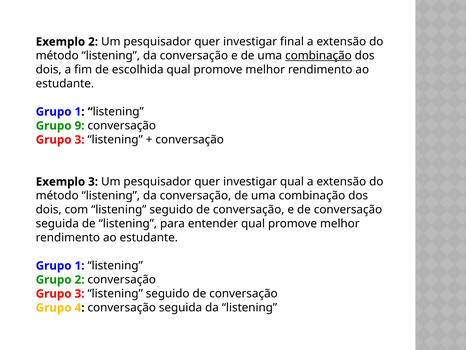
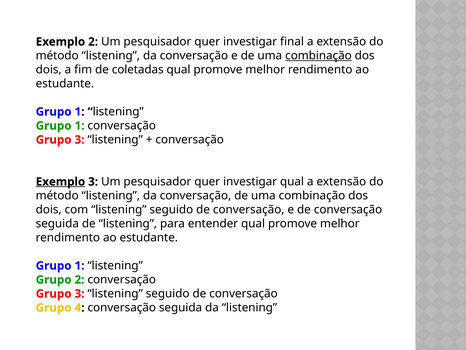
escolhida: escolhida -> coletadas (138, 70)
9: 9 -> 1 (80, 126)
Exemplo underline: none -> present (60, 182)
